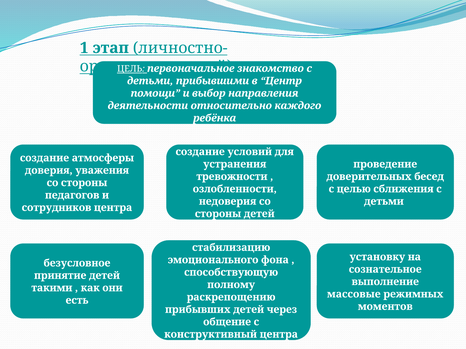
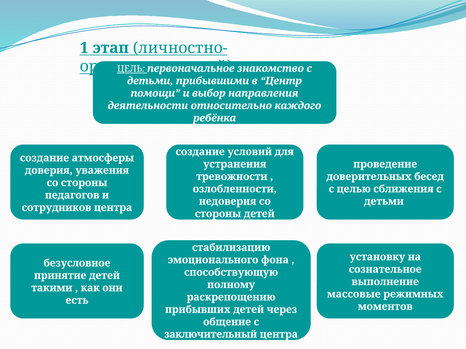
конструктивный: конструктивный -> заключительный (211, 335)
